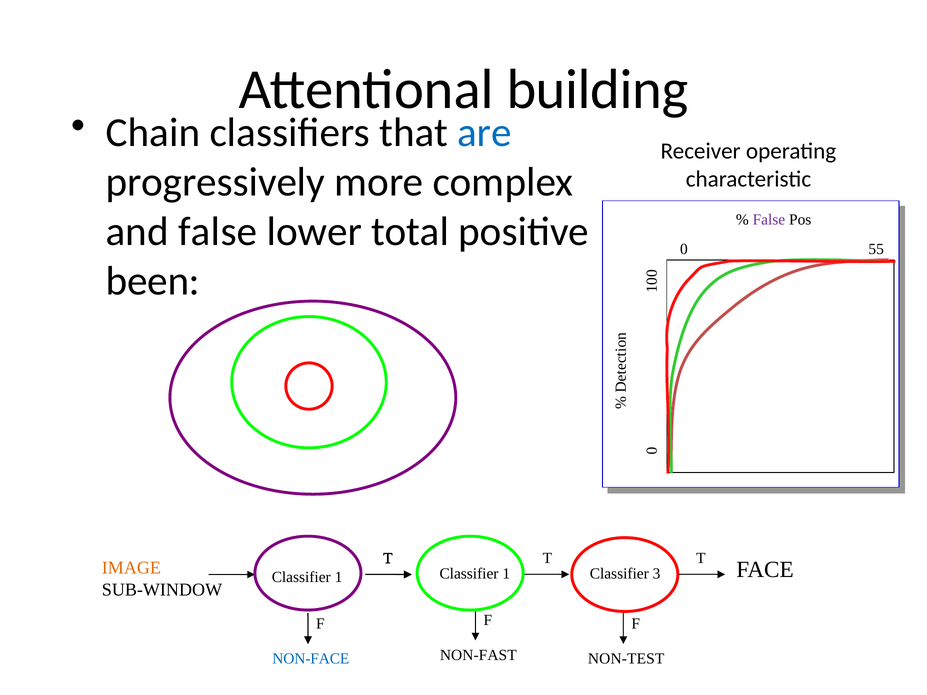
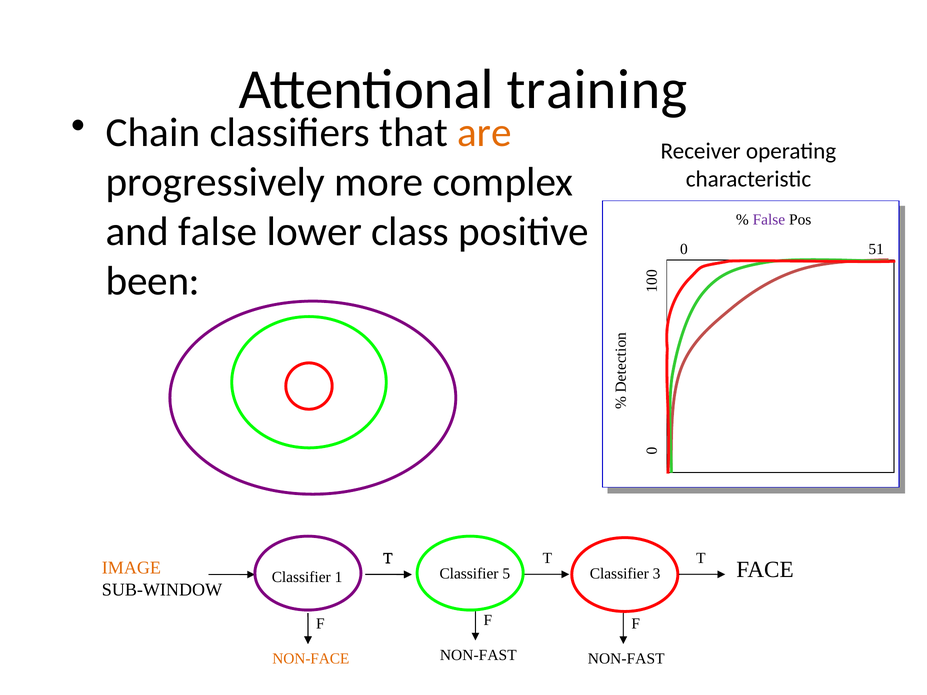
building: building -> training (597, 90)
are colour: blue -> orange (484, 133)
total: total -> class (410, 232)
55: 55 -> 51 (876, 249)
1: 1 -> 5 (506, 574)
NON-FACE colour: blue -> orange (311, 659)
NON-TEST: NON-TEST -> NON-FAST (626, 659)
